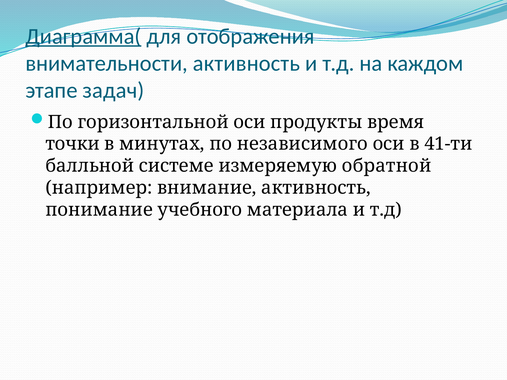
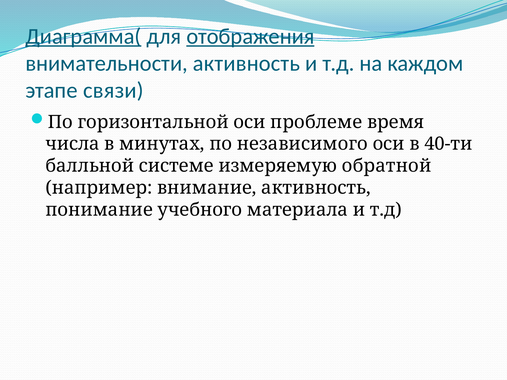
отображения underline: none -> present (250, 36)
задач: задач -> связи (113, 90)
продукты: продукты -> проблеме (316, 122)
точки: точки -> числа (73, 144)
41-ти: 41-ти -> 40-ти (448, 144)
